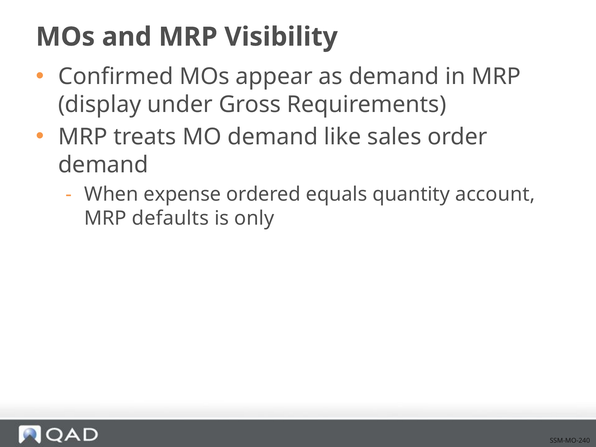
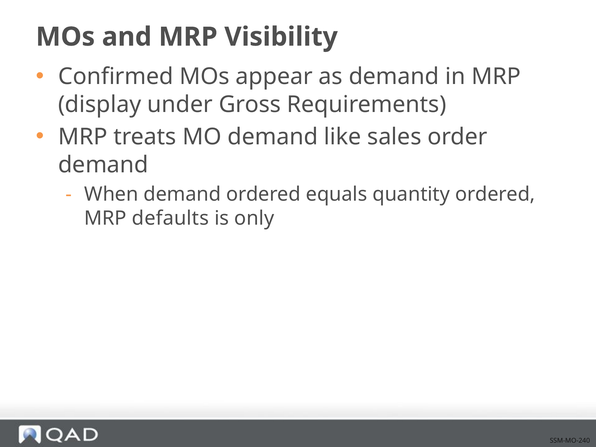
When expense: expense -> demand (182, 194)
quantity account: account -> ordered (495, 194)
